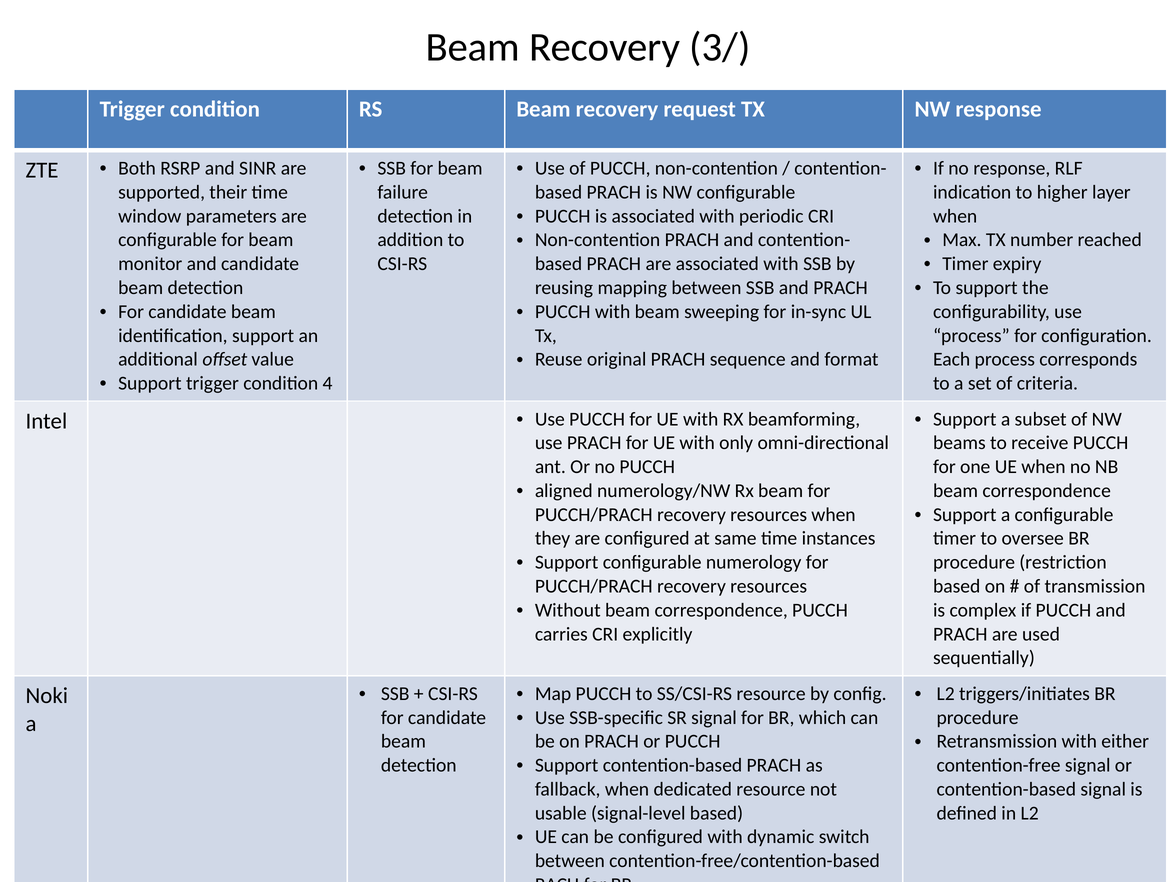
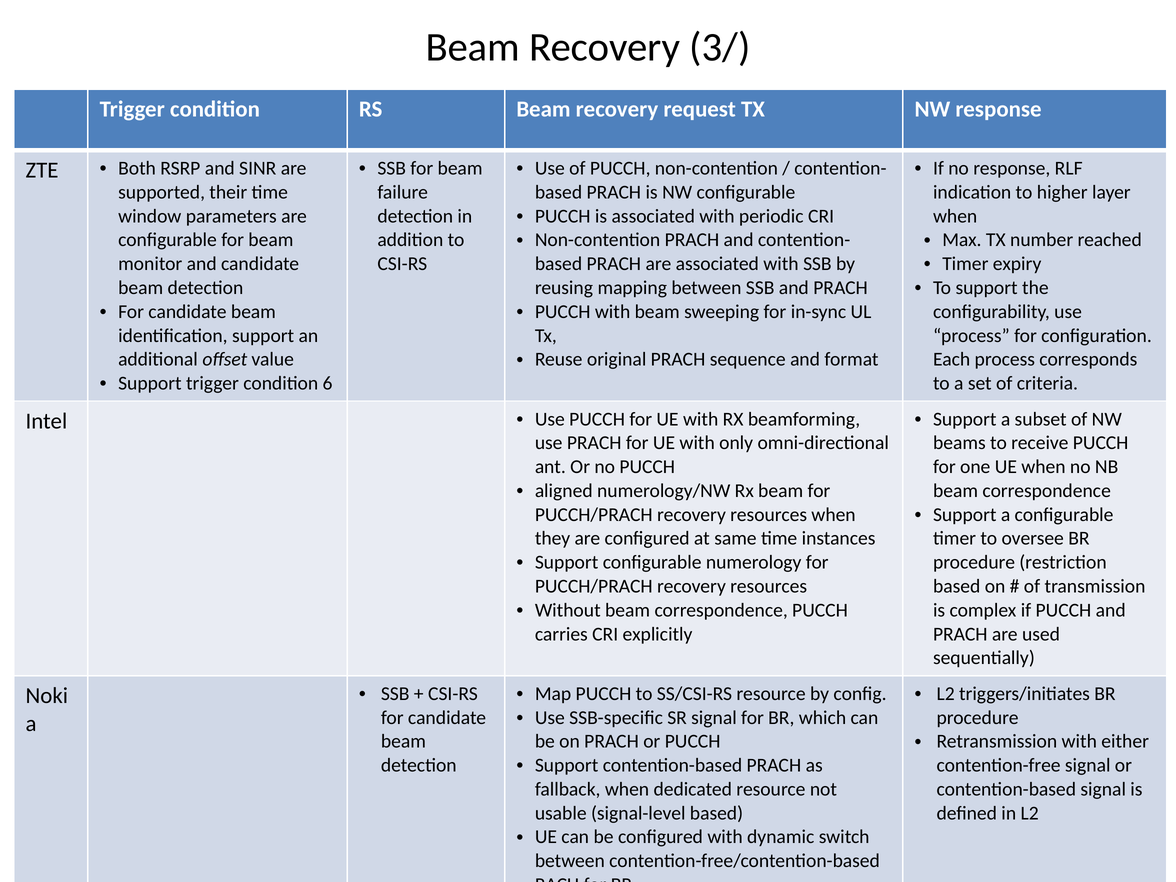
4: 4 -> 6 (328, 383)
